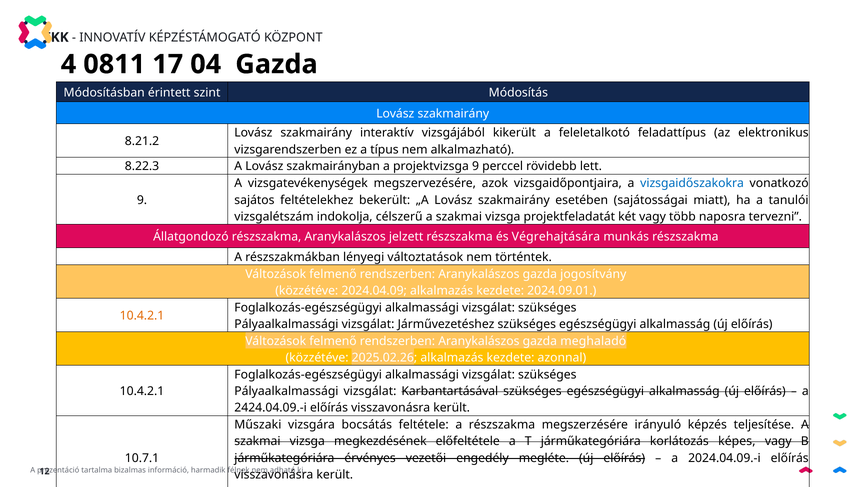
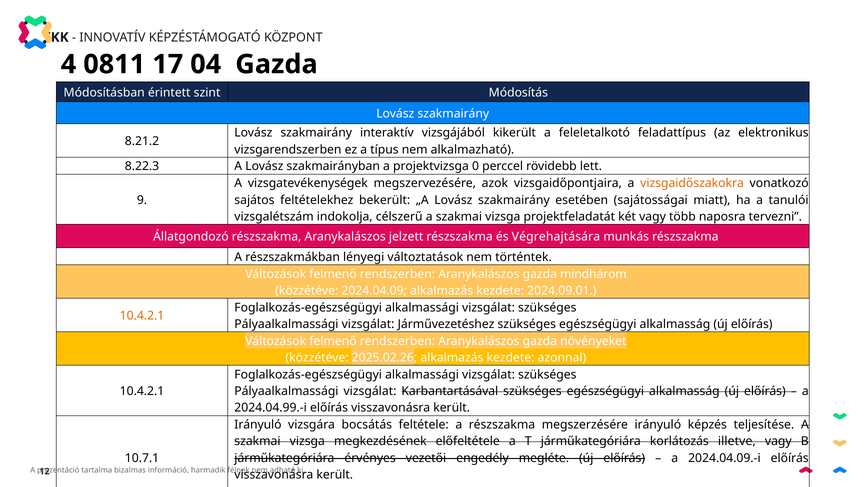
projektvizsga 9: 9 -> 0 (476, 167)
vizsgaidőszakokra colour: blue -> orange (692, 183)
jogosítvány: jogosítvány -> mindhárom (593, 274)
meghaladó: meghaladó -> növényeket (593, 341)
2424.04.09.-i: 2424.04.09.-i -> 2024.04.99.-i (271, 408)
Műszaki: Műszaki -> Irányuló (258, 425)
képes: képes -> illetve (737, 442)
